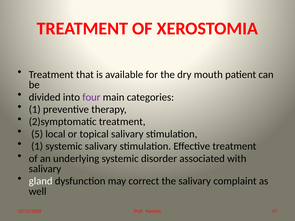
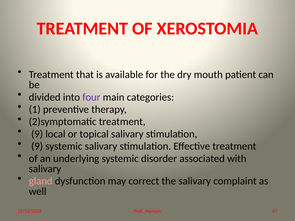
5: 5 -> 9 (37, 134)
1: 1 -> 9 (37, 146)
gland colour: white -> pink (41, 181)
